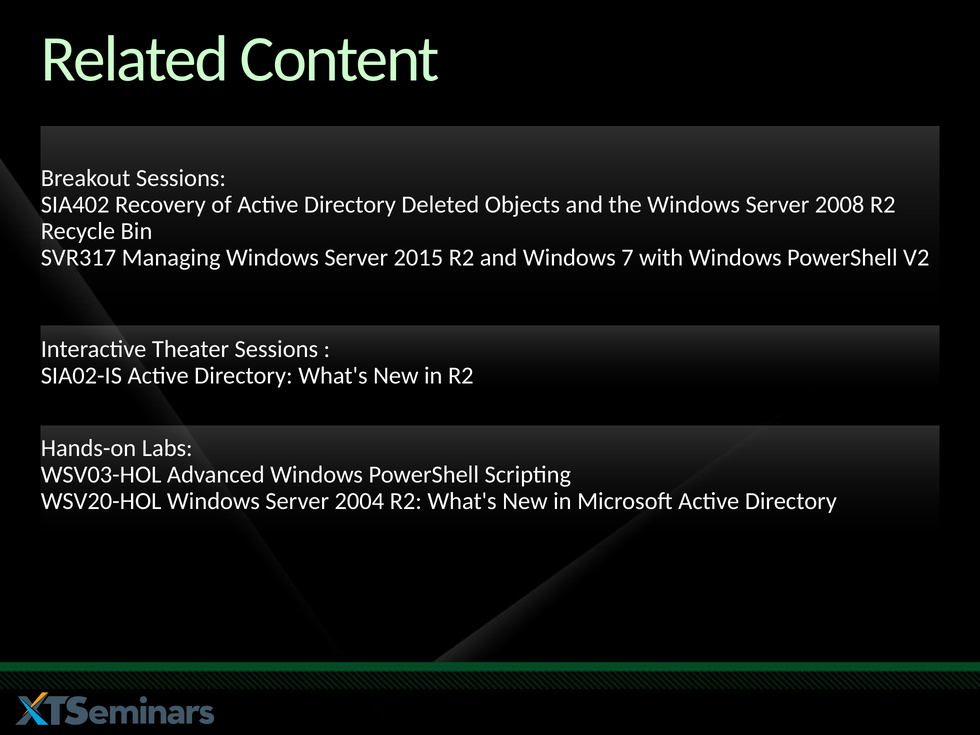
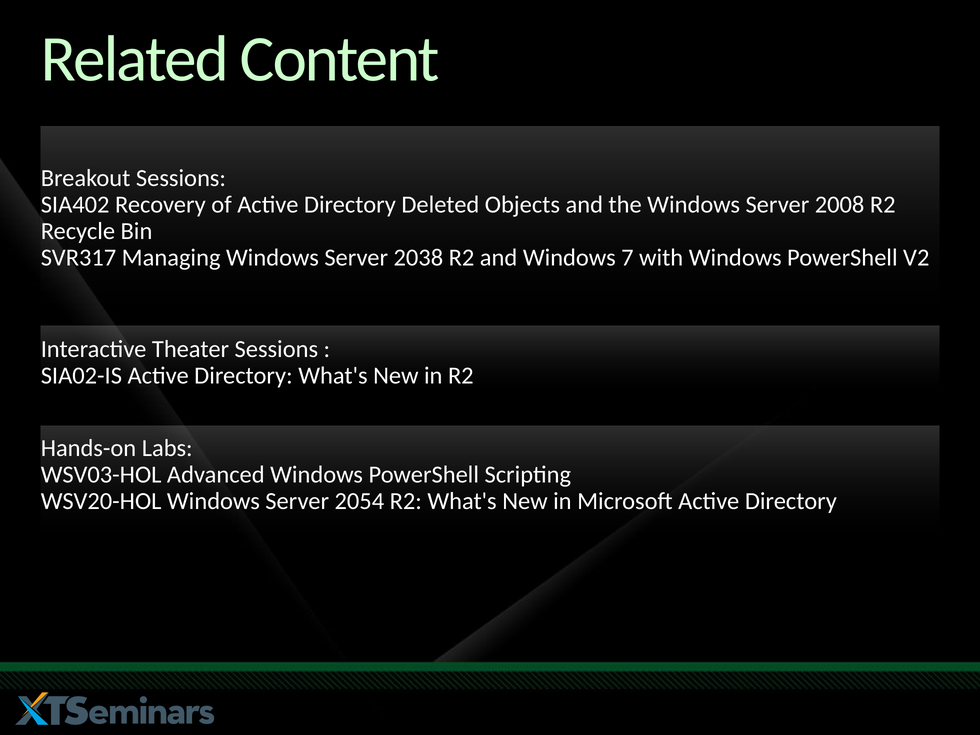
2015: 2015 -> 2038 (418, 258)
2004: 2004 -> 2054 (359, 501)
